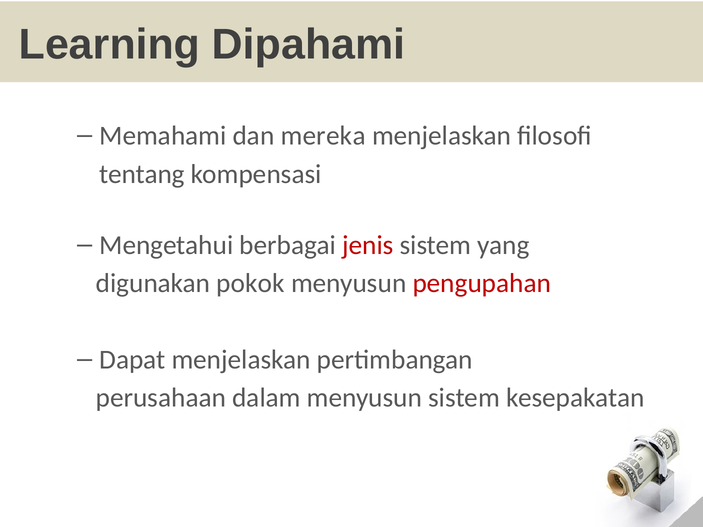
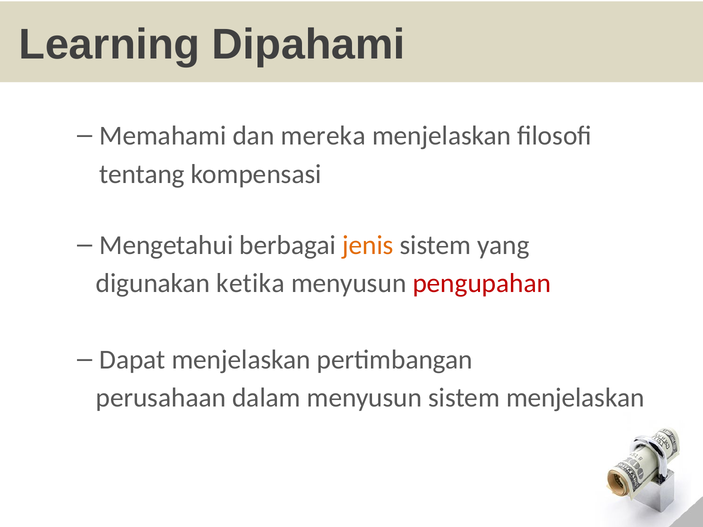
jenis colour: red -> orange (368, 245)
pokok: pokok -> ketika (251, 283)
sistem kesepakatan: kesepakatan -> menjelaskan (575, 398)
